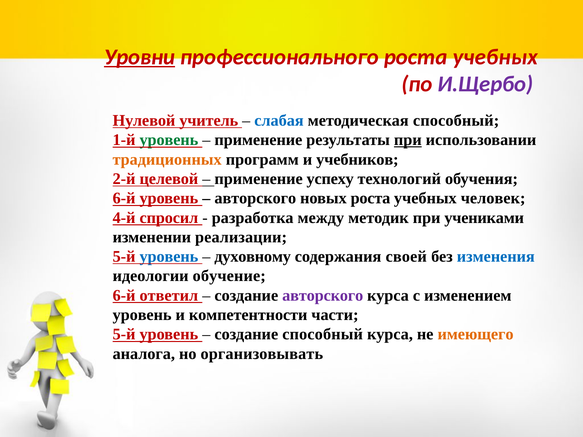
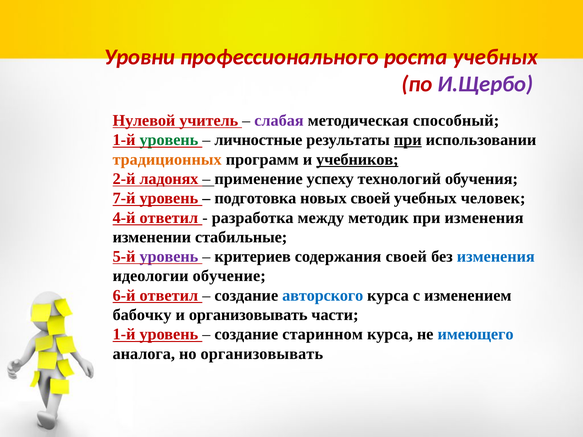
Уровни underline: present -> none (140, 57)
слабая colour: blue -> purple (279, 121)
применение: применение -> личностные (258, 140)
учебников underline: none -> present (357, 159)
целевой: целевой -> ладонях (169, 179)
6-й: 6-й -> 7-й (124, 198)
авторского: авторского -> подготовка (255, 198)
новых роста: роста -> своей (370, 198)
4-й спросил: спросил -> ответил (169, 218)
при учениками: учениками -> изменения (484, 218)
реализации: реализации -> стабильные (241, 237)
уровень colour: blue -> purple (169, 257)
духовному: духовному -> критериев (253, 257)
авторского colour: purple -> blue (323, 296)
уровень: уровень -> бабочку (142, 315)
и компетентности: компетентности -> организовывать (248, 315)
5-й: 5-й -> 1-й (124, 334)
создание способный: способный -> старинном (323, 334)
имеющего colour: orange -> blue (476, 334)
